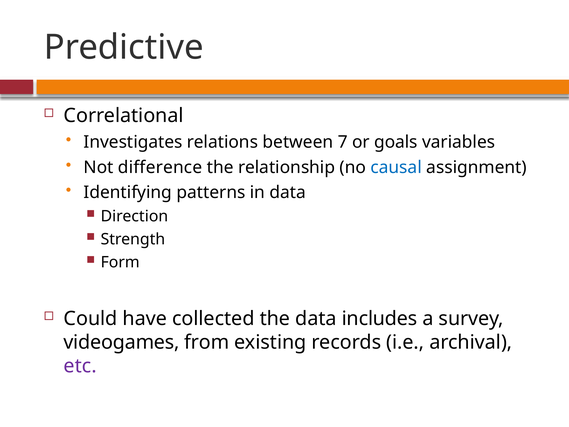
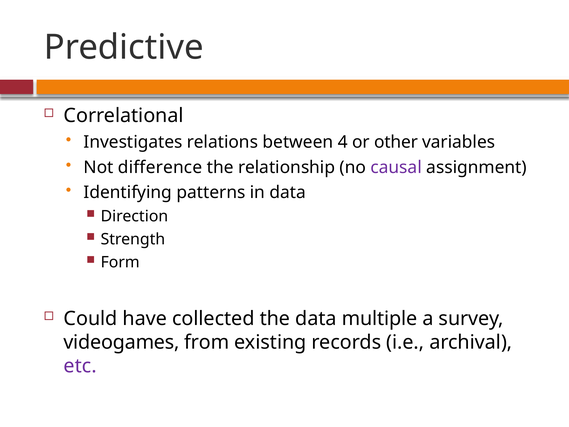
7: 7 -> 4 (343, 142)
goals: goals -> other (396, 142)
causal colour: blue -> purple (396, 167)
includes: includes -> multiple (380, 318)
